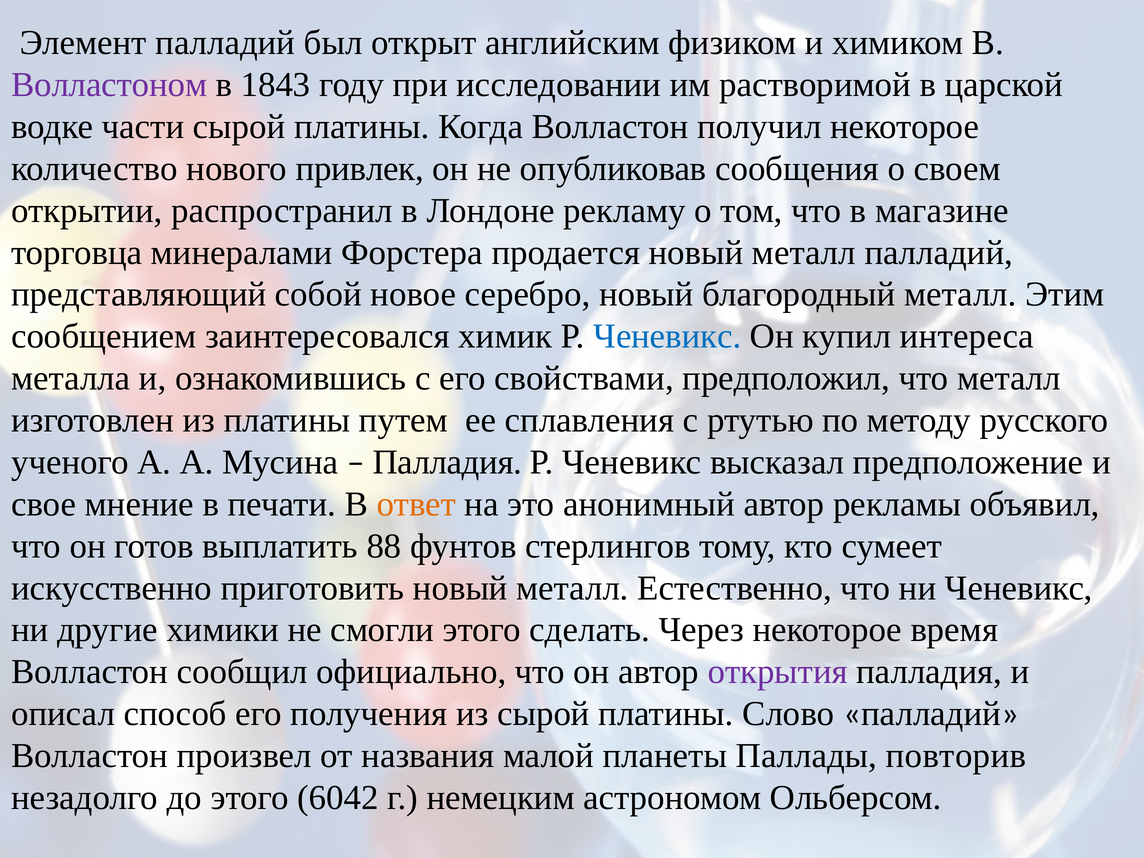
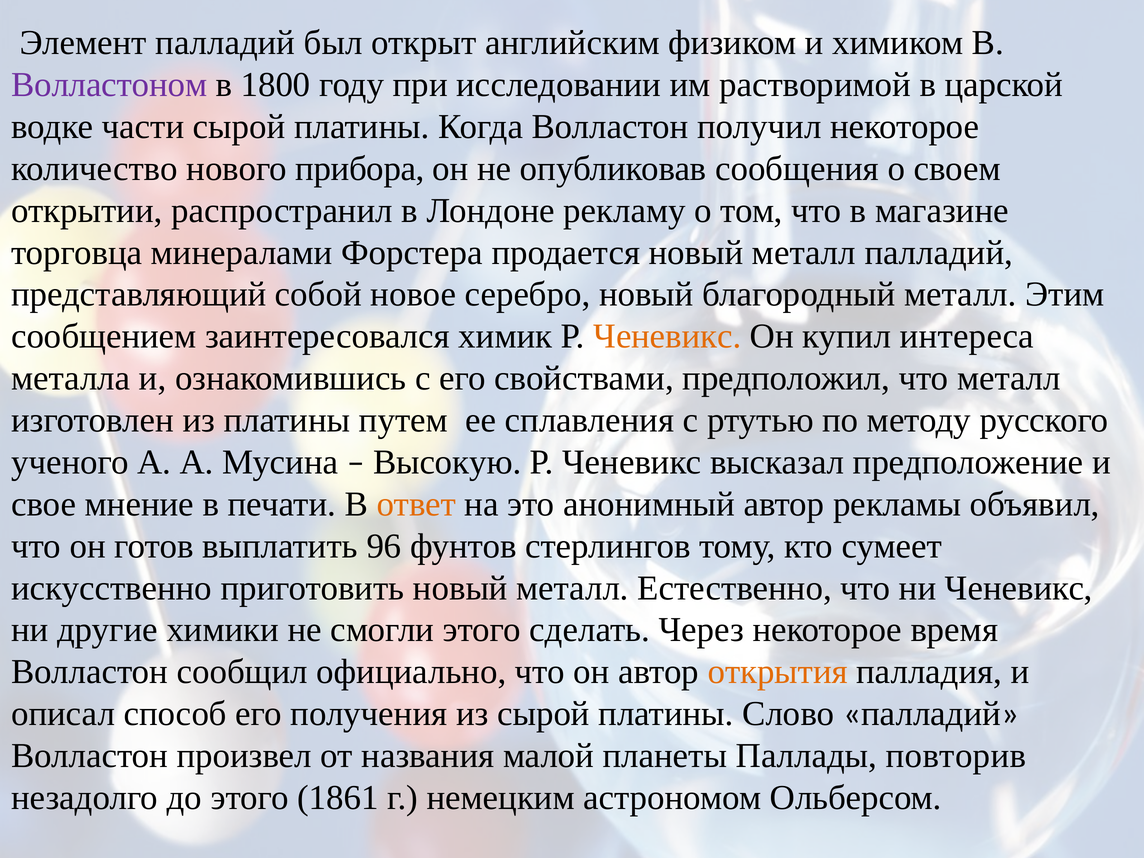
1843: 1843 -> 1800 (276, 85)
привлек: привлек -> прибора (360, 169)
Ченевикс colour: blue -> orange (667, 336)
Палладия: Палладия -> Высокую (447, 462)
88: 88 -> 96 (384, 546)
открытия colour: purple -> orange (778, 672)
6042: 6042 -> 1861 (338, 798)
